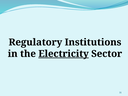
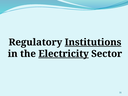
Institutions underline: none -> present (93, 42)
